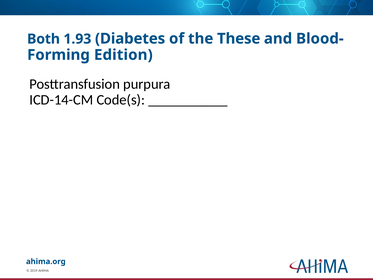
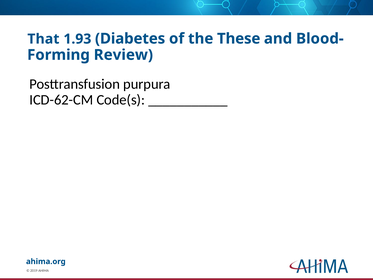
Both: Both -> That (43, 39)
Edition: Edition -> Review (123, 55)
ICD-14-CM: ICD-14-CM -> ICD-62-CM (61, 100)
